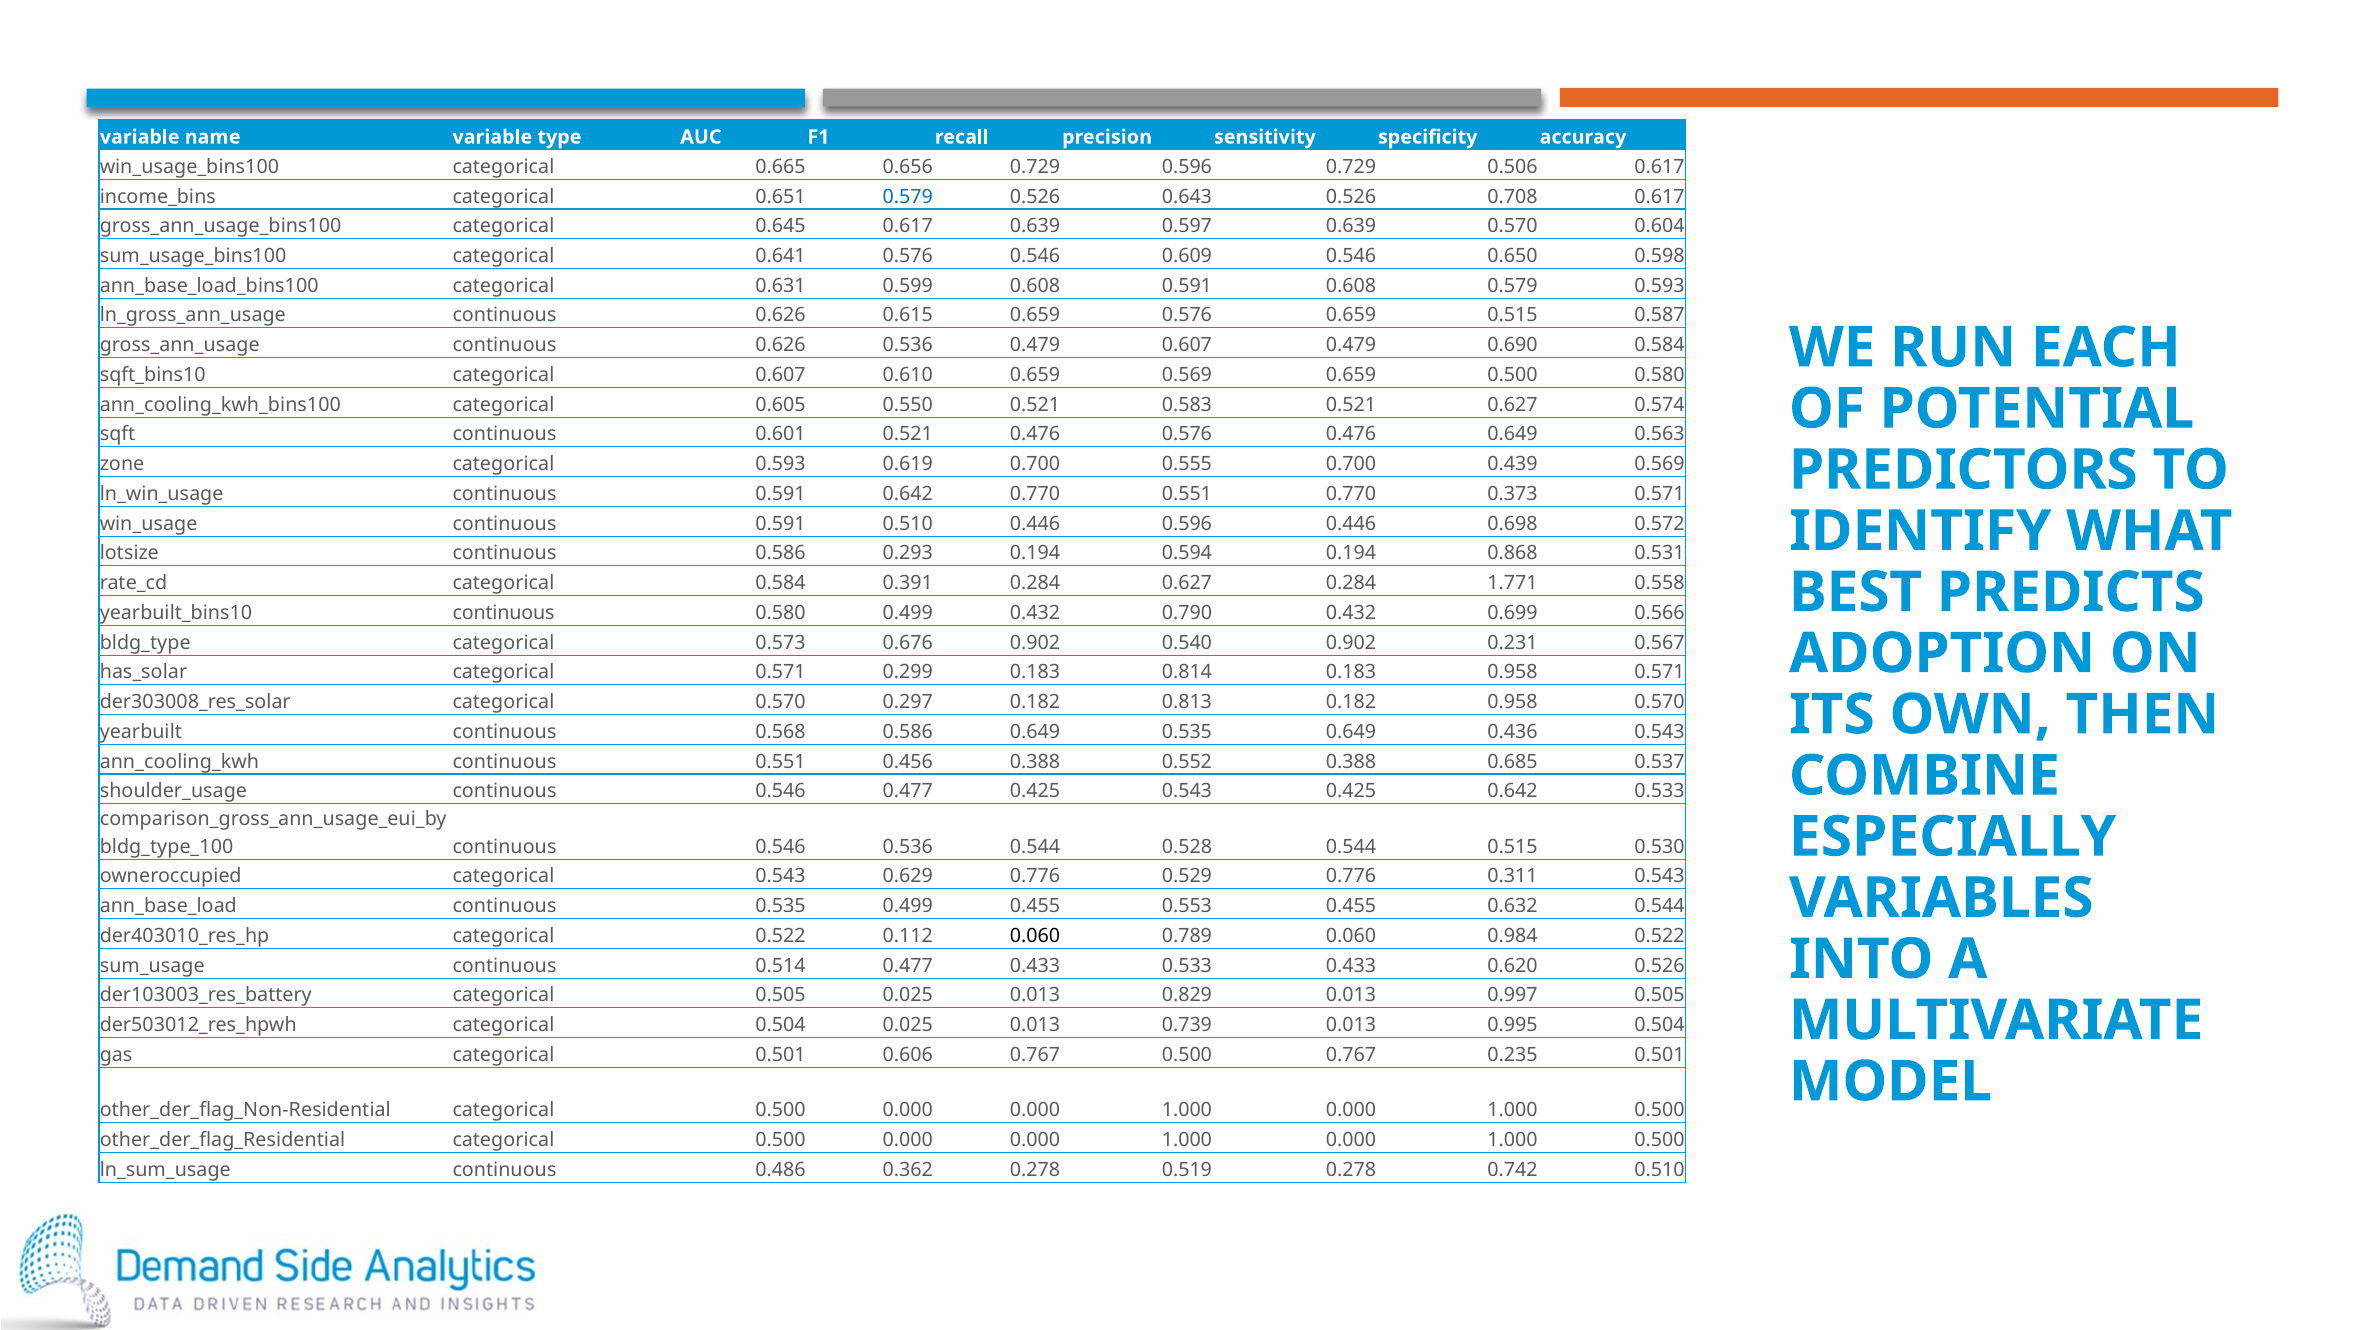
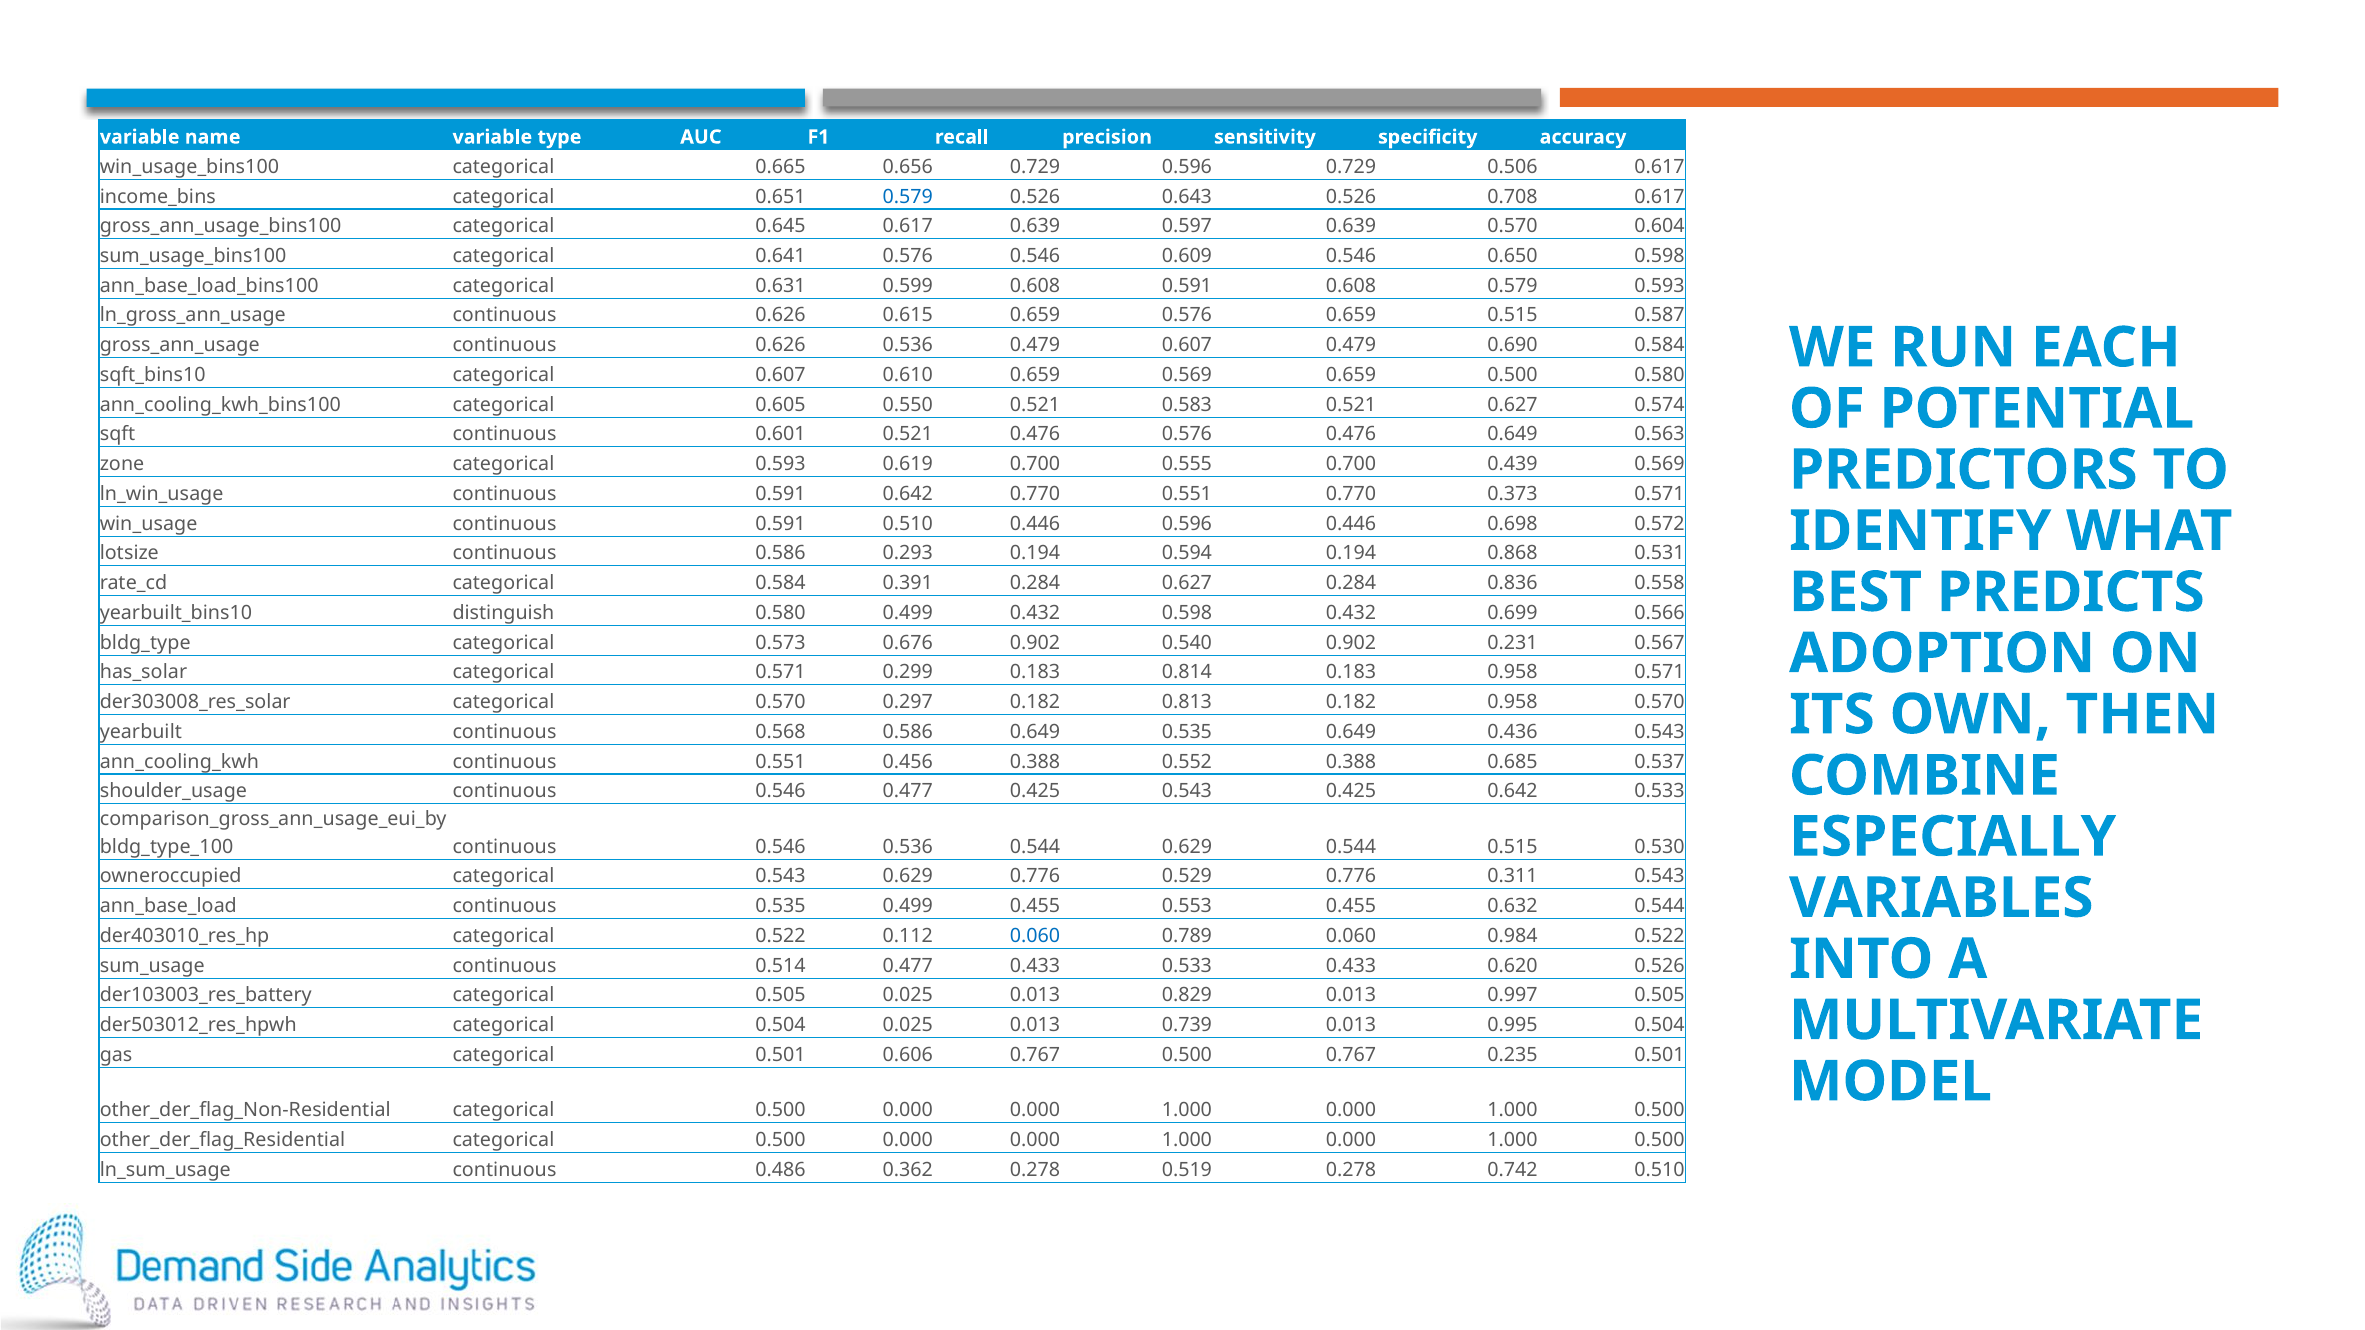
1.771: 1.771 -> 0.836 (1513, 583)
continuous: continuous -> distinguish (503, 613)
0.432 0.790: 0.790 -> 0.598 (1187, 613)
0.544 0.528: 0.528 -> 0.629 (1187, 847)
0.060 colour: black -> blue (1035, 936)
